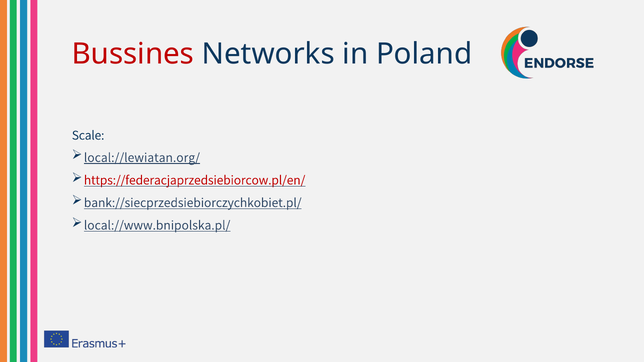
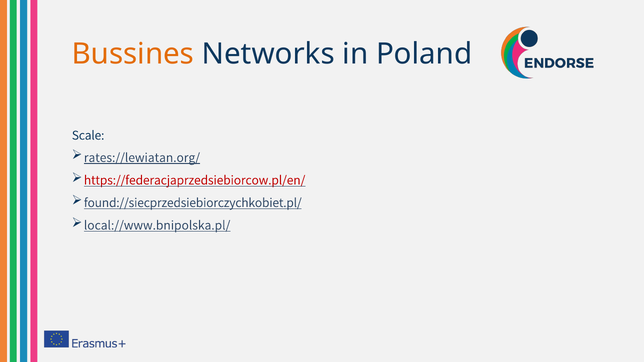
Bussines colour: red -> orange (133, 54)
local://lewiatan.org/: local://lewiatan.org/ -> rates://lewiatan.org/ (142, 158)
bank://siecprzedsiebiorczychkobiet.pl/: bank://siecprzedsiebiorczychkobiet.pl/ -> found://siecprzedsiebiorczychkobiet.pl/ (193, 203)
